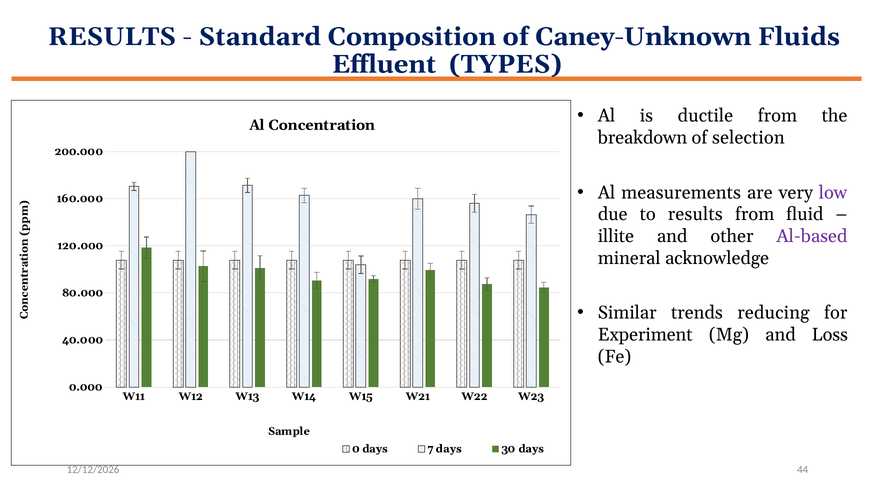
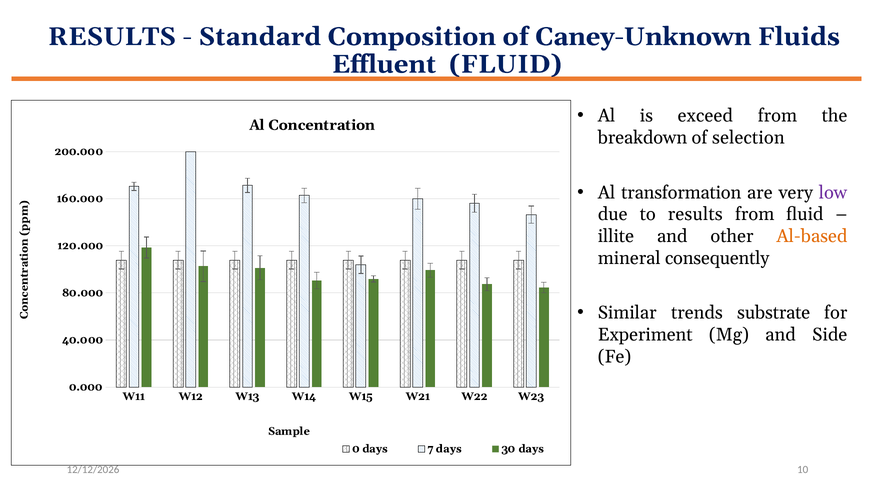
Effluent TYPES: TYPES -> FLUID (505, 64)
ductile: ductile -> exceed (705, 116)
measurements: measurements -> transformation (681, 193)
Al-based colour: purple -> orange (812, 236)
acknowledge: acknowledge -> consequently (717, 258)
reducing: reducing -> substrate (774, 313)
Loss: Loss -> Side (830, 335)
44: 44 -> 10 (803, 470)
